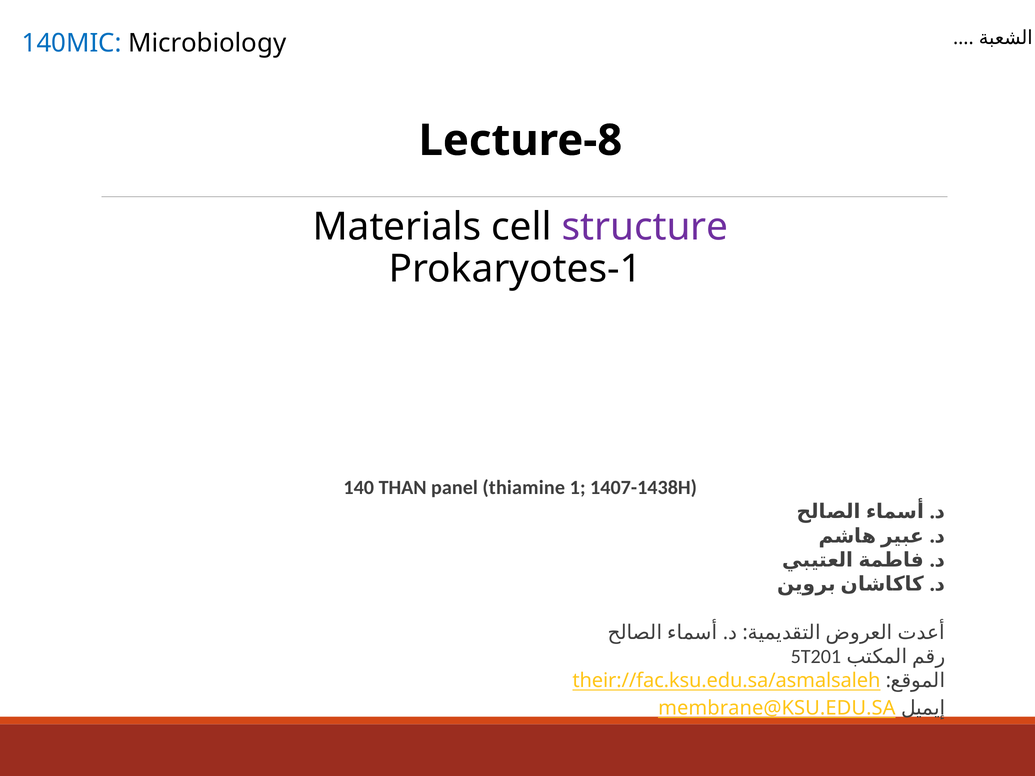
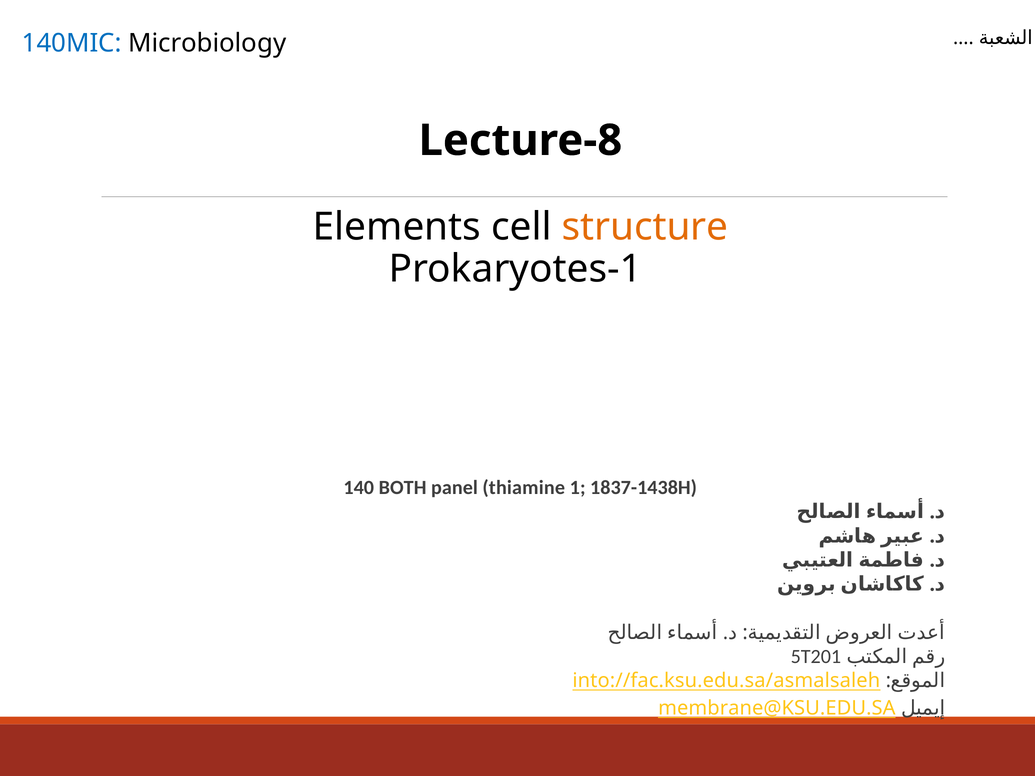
Materials: Materials -> Elements (397, 227)
structure colour: purple -> orange (645, 227)
THAN: THAN -> BOTH (403, 488)
1407-1438H: 1407-1438H -> 1837-1438H (644, 488)
their://fac.ksu.edu.sa/asmalsaleh: their://fac.ksu.edu.sa/asmalsaleh -> into://fac.ksu.edu.sa/asmalsaleh (726, 681)
